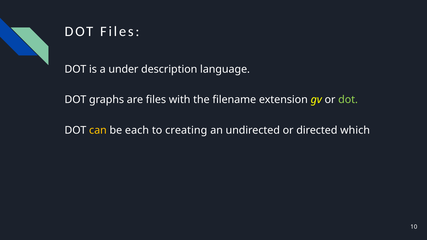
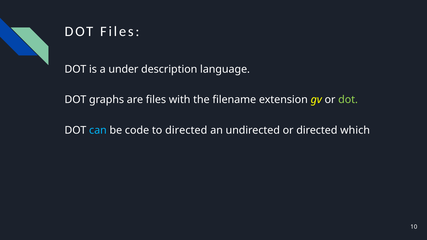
can colour: yellow -> light blue (98, 131)
each: each -> code (137, 131)
to creating: creating -> directed (186, 131)
